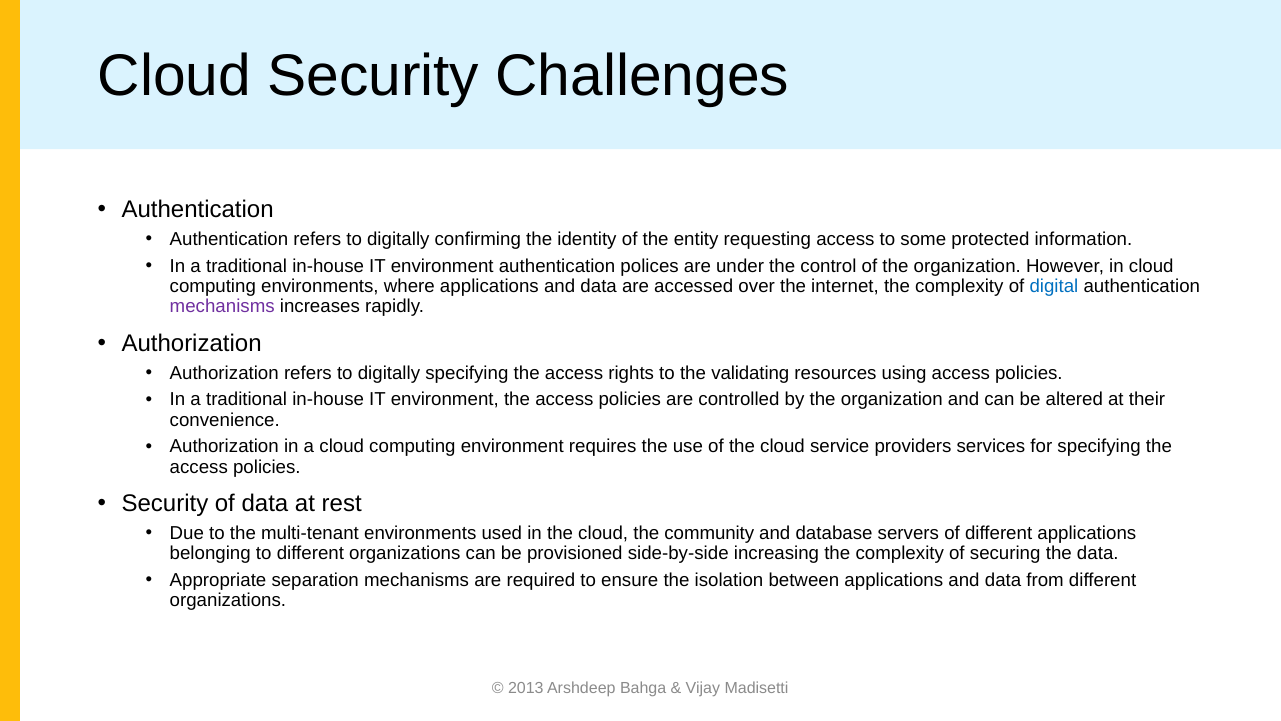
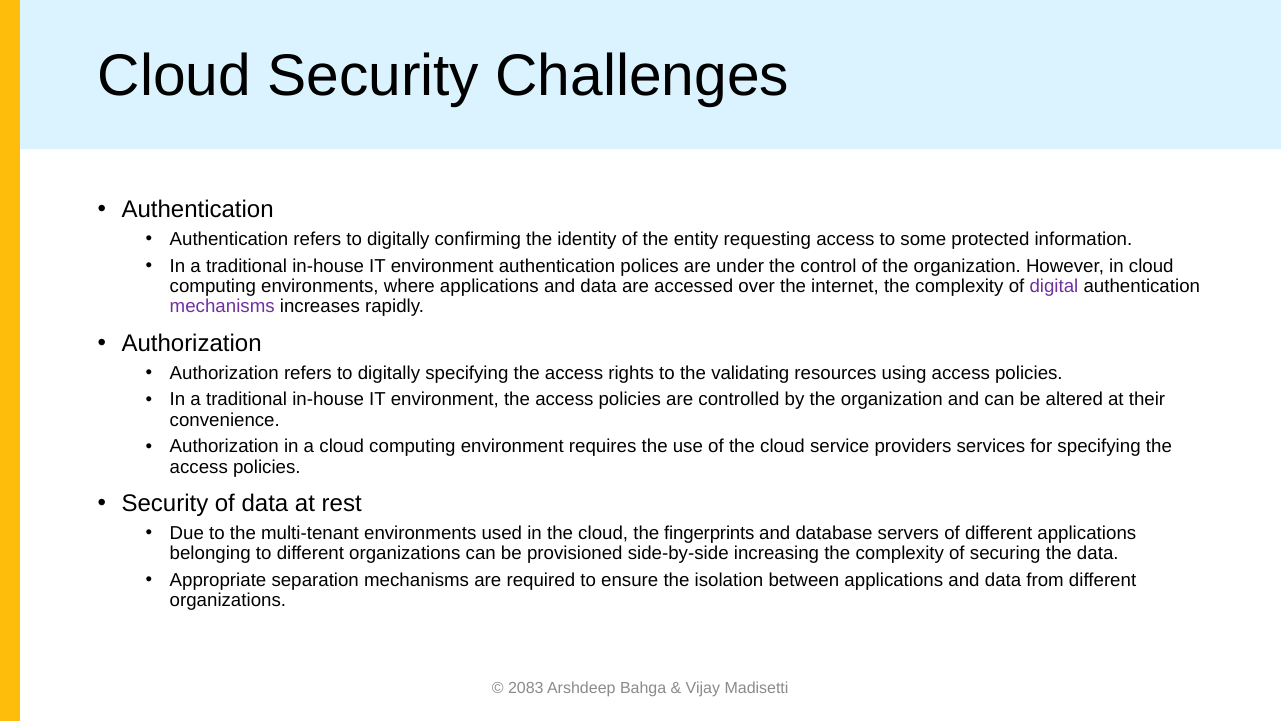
digital colour: blue -> purple (1054, 286)
community: community -> fingerprints (709, 533)
2013: 2013 -> 2083 (526, 688)
